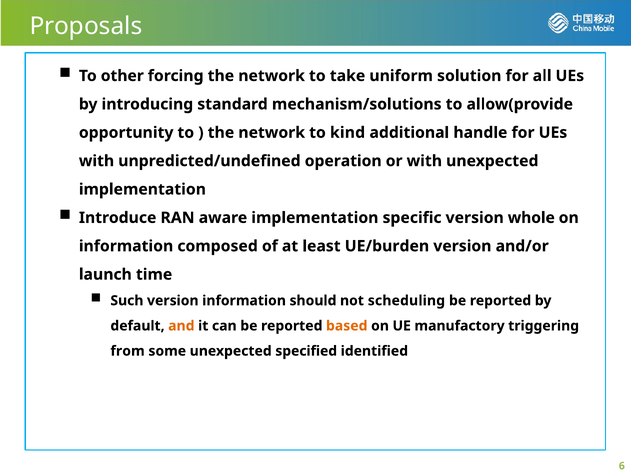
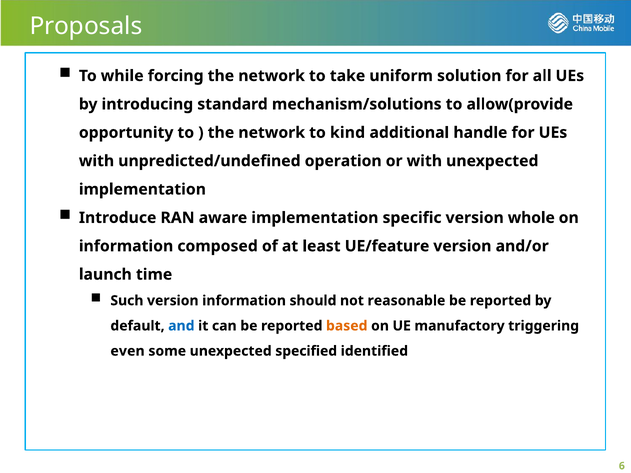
other: other -> while (122, 76)
UE/burden: UE/burden -> UE/feature (387, 246)
scheduling: scheduling -> reasonable (406, 301)
and colour: orange -> blue (181, 326)
from: from -> even (128, 351)
